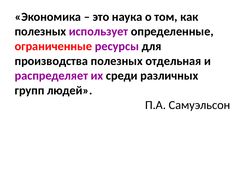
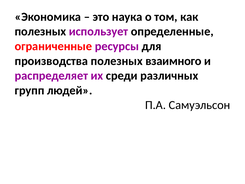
отдельная: отдельная -> взаимного (173, 61)
